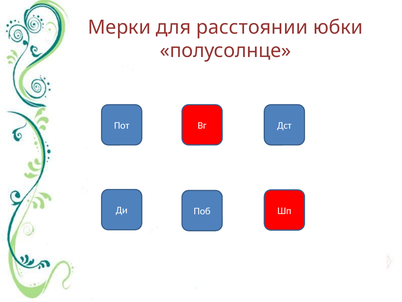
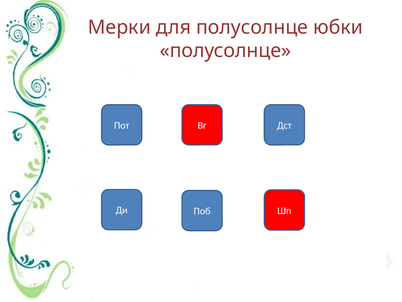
для расстоянии: расстоянии -> полусолнце (252, 27)
